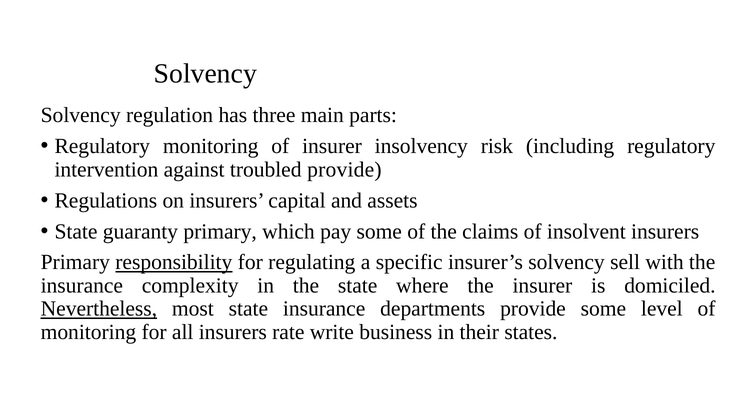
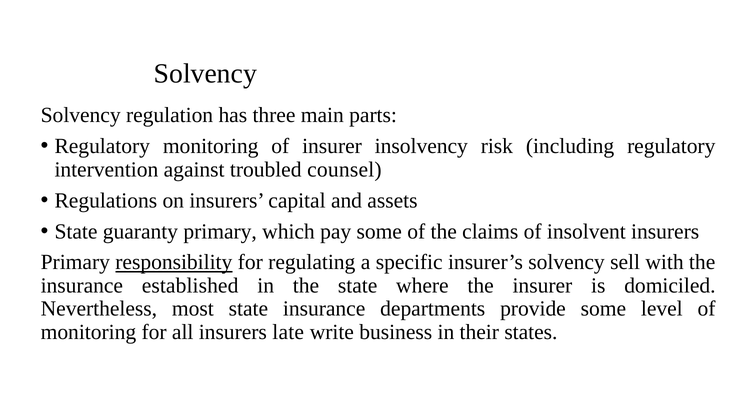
troubled provide: provide -> counsel (344, 169)
complexity: complexity -> established (190, 285)
Nevertheless underline: present -> none (99, 309)
rate: rate -> late (288, 332)
